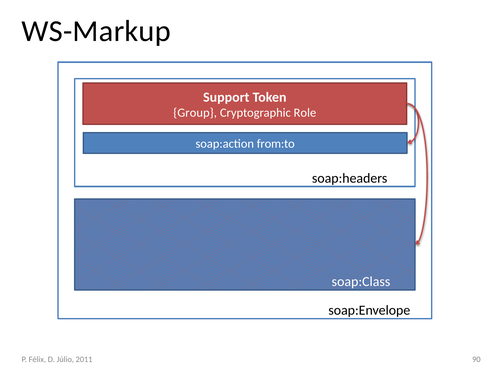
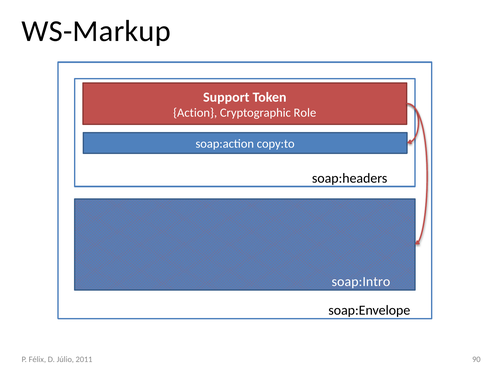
Group: Group -> Action (195, 113)
from:to: from:to -> copy:to (276, 144)
soap:Class: soap:Class -> soap:Intro (361, 282)
